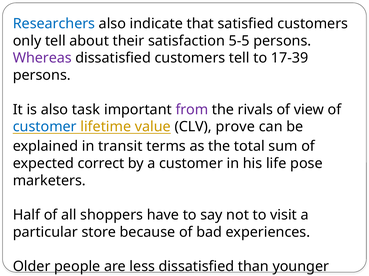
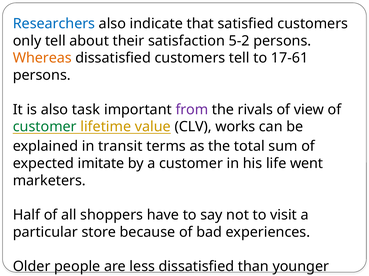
5-5: 5-5 -> 5-2 (239, 41)
Whereas colour: purple -> orange (42, 58)
17-39: 17-39 -> 17-61 (290, 58)
customer colour: blue -> green (45, 127)
prove: prove -> works (235, 127)
correct: correct -> imitate (101, 164)
pose: pose -> went (307, 164)
